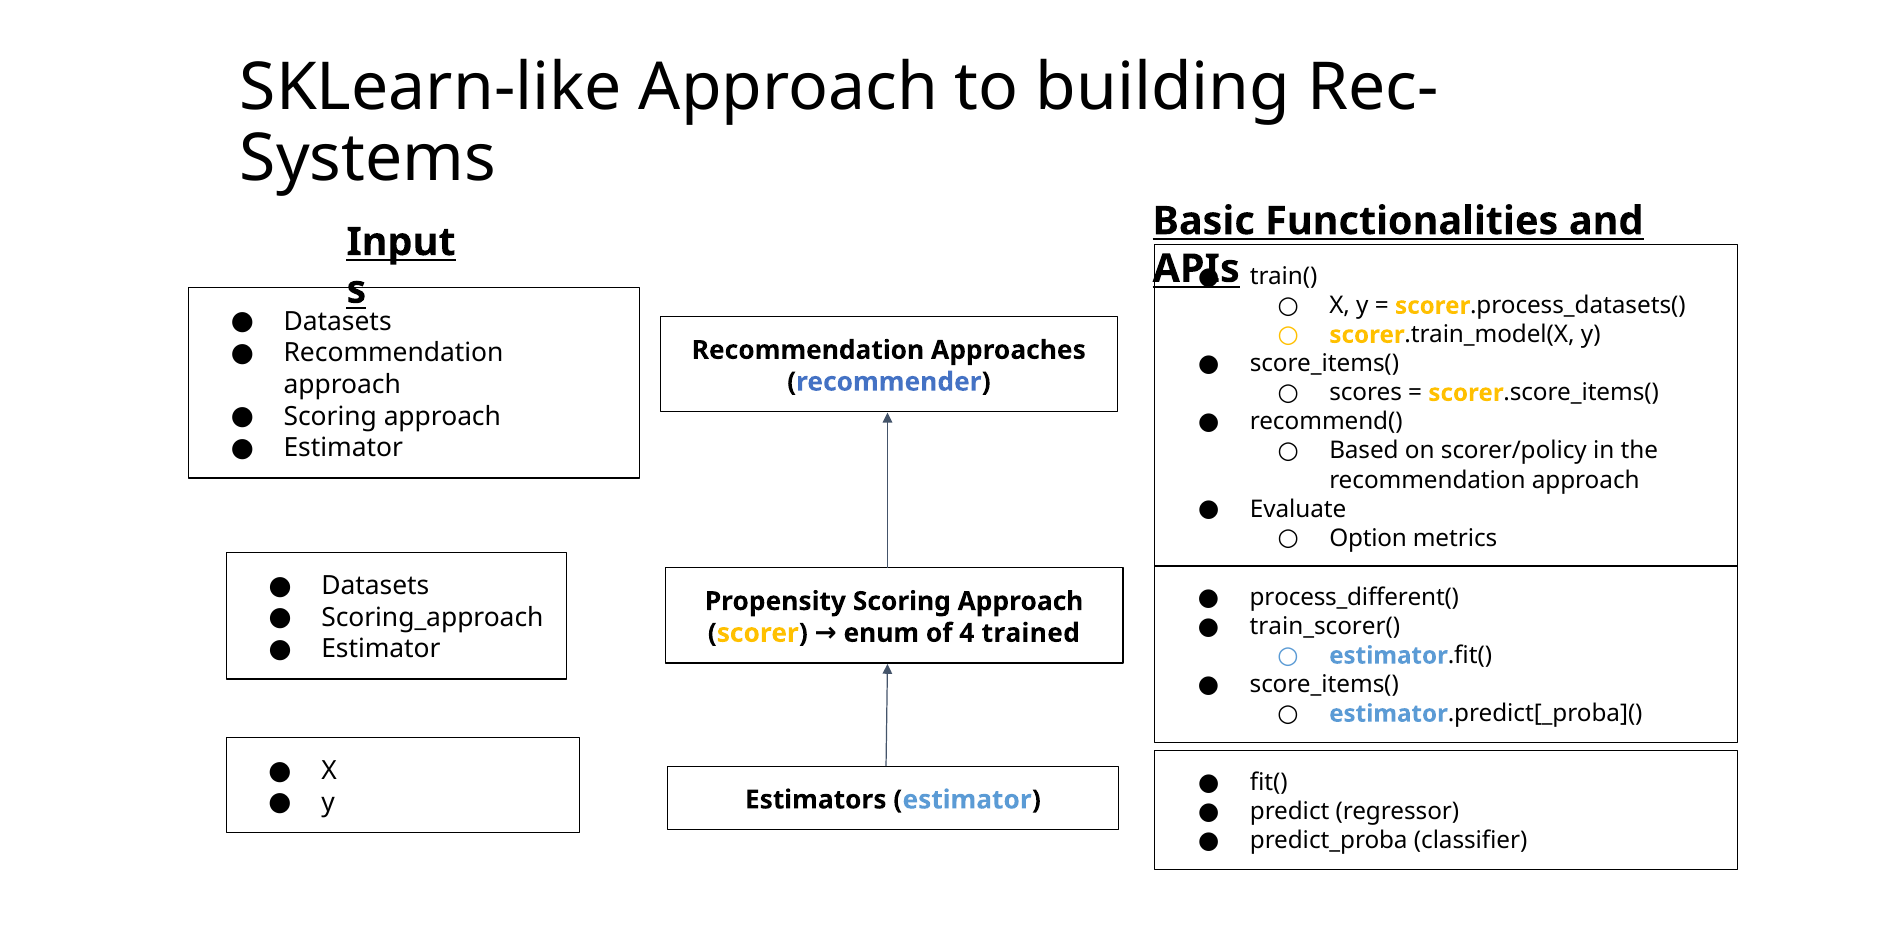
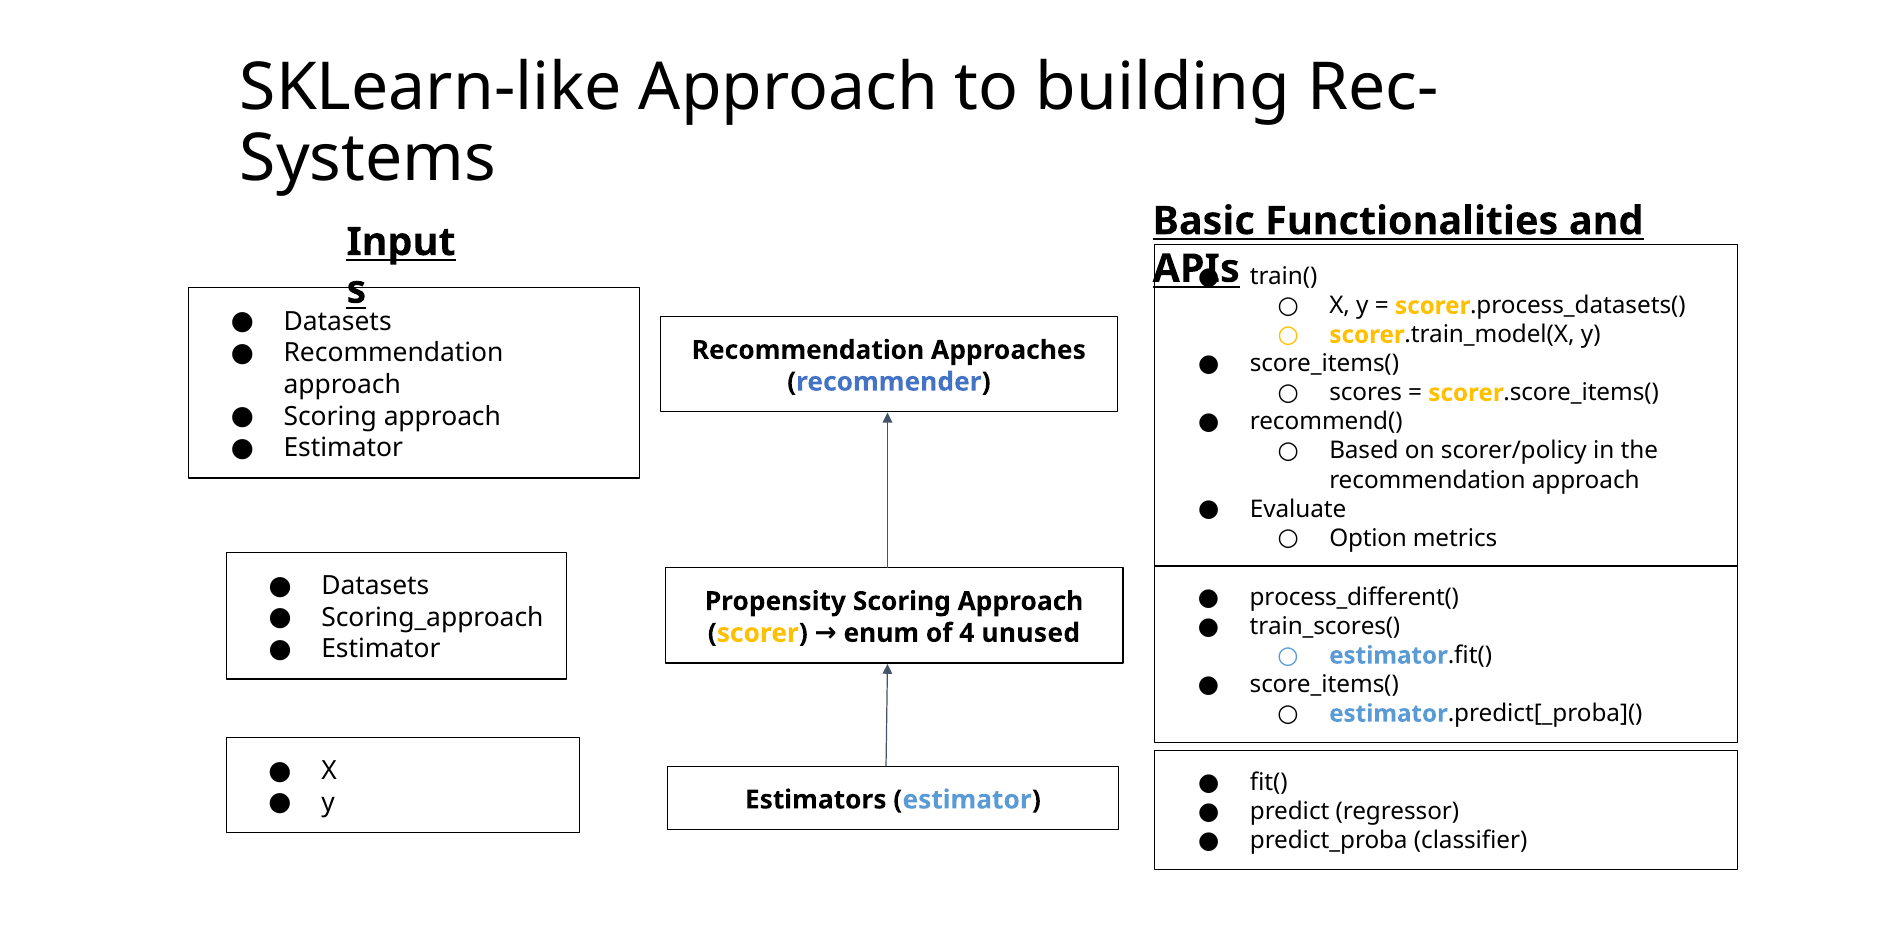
train_scorer(: train_scorer( -> train_scores( (1325, 627)
trained: trained -> unused (1031, 633)
